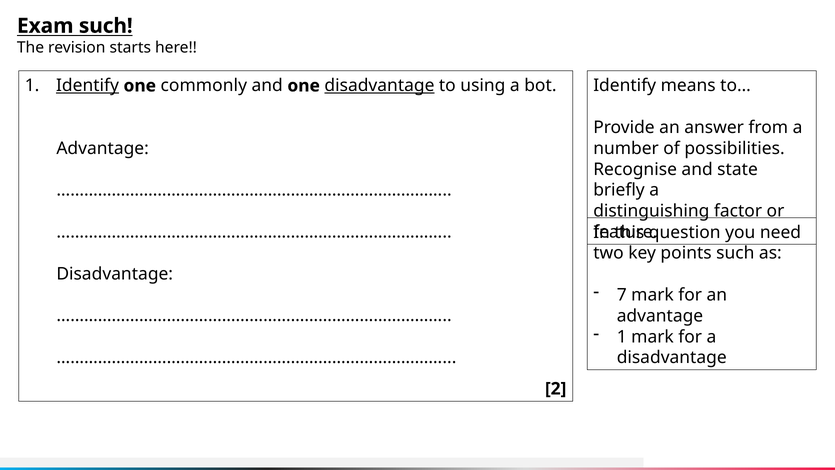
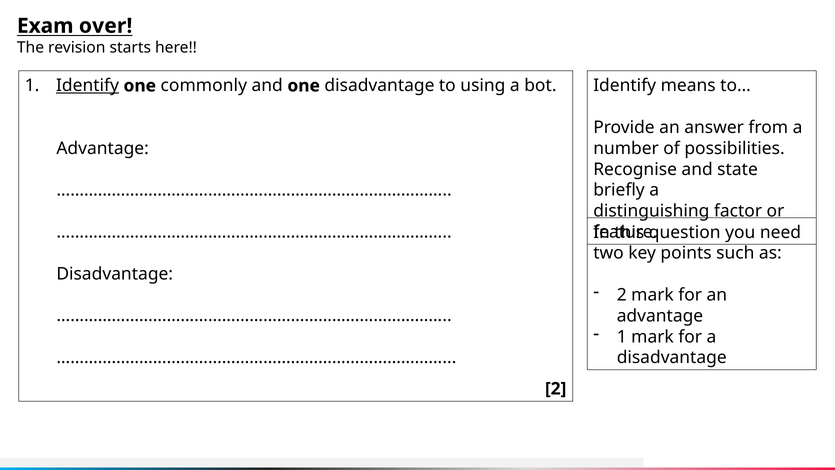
Exam such: such -> over (106, 26)
disadvantage underline: present -> none (379, 86)
7: 7 -> 2 (622, 295)
